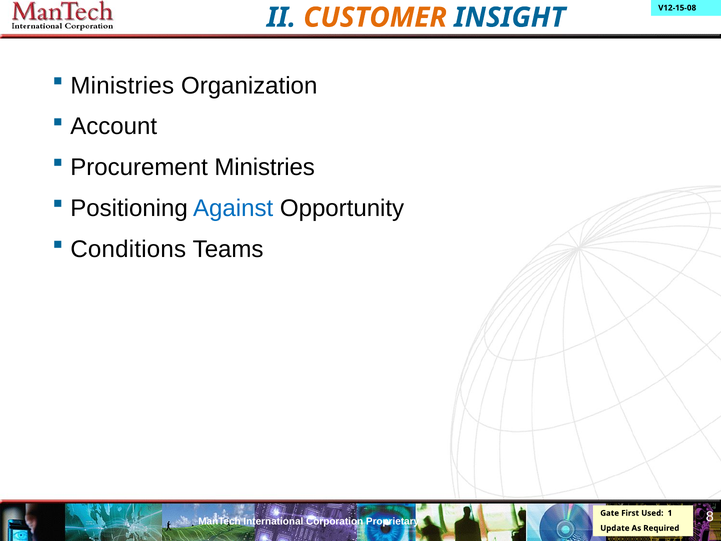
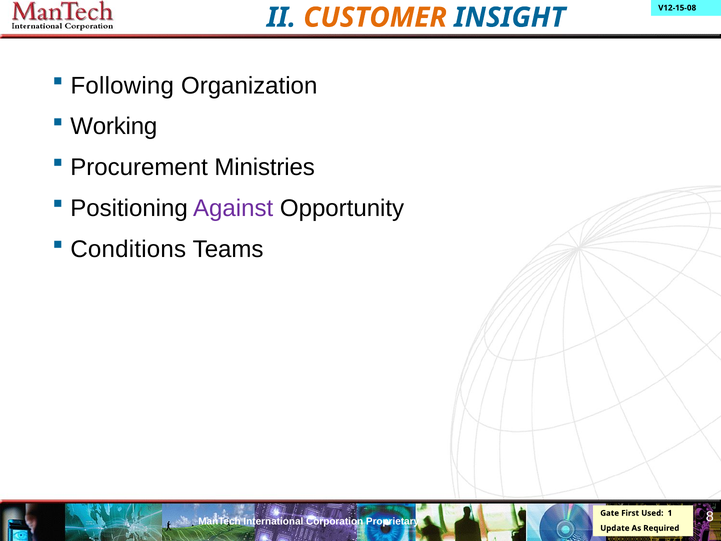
Ministries: Ministries -> Following (122, 86)
Account: Account -> Working (114, 126)
Against colour: blue -> purple (233, 208)
